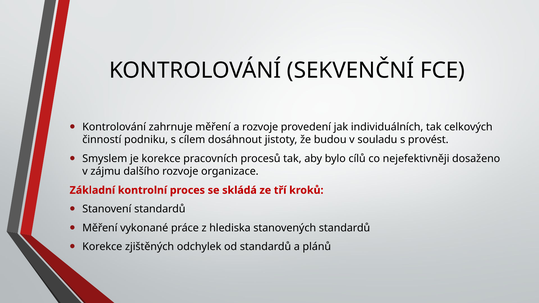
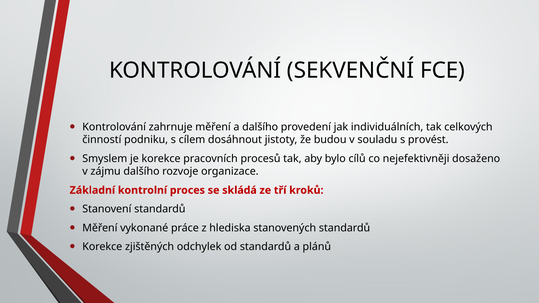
a rozvoje: rozvoje -> dalšího (260, 127)
